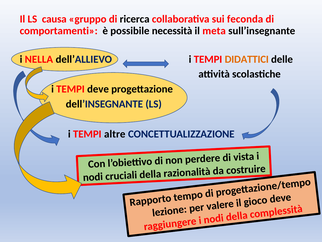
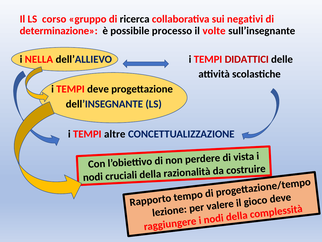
causa: causa -> corso (54, 19)
feconda: feconda -> negativi (245, 19)
comportamenti: comportamenti -> determinazione (59, 31)
necessità: necessità -> processo (172, 31)
meta: meta -> volte (214, 31)
DIDATTICI colour: orange -> red (247, 59)
